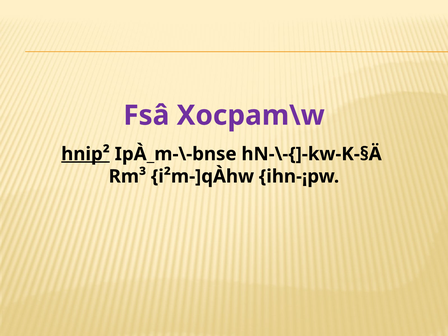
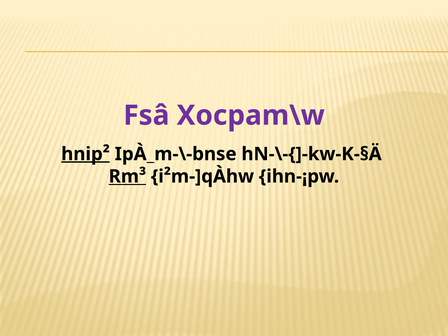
Rm³ underline: none -> present (127, 176)
